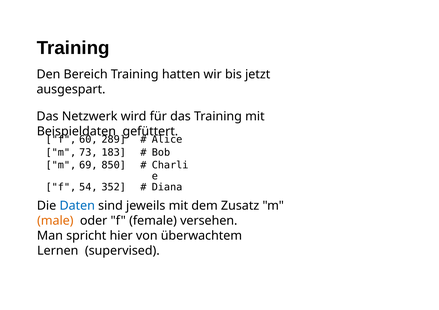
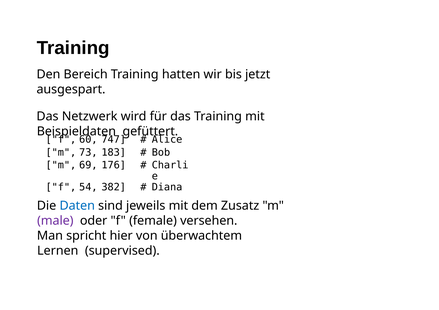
289: 289 -> 747 (114, 140)
850: 850 -> 176 (114, 165)
352: 352 -> 382 (114, 187)
male colour: orange -> purple (55, 221)
